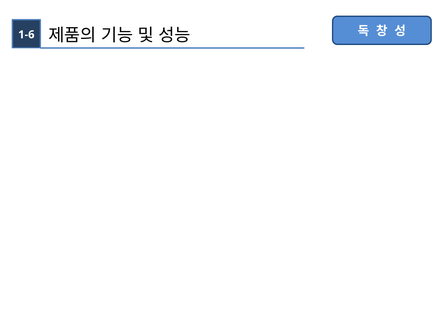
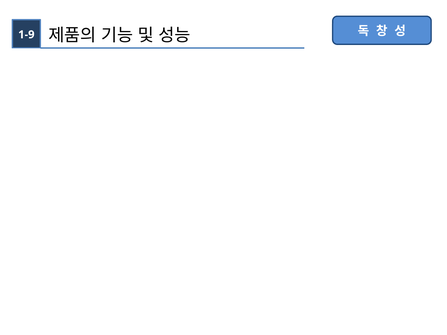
1-6: 1-6 -> 1-9 (26, 35)
